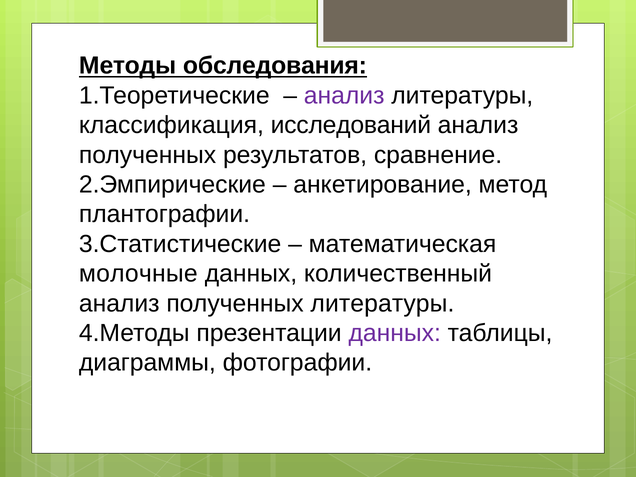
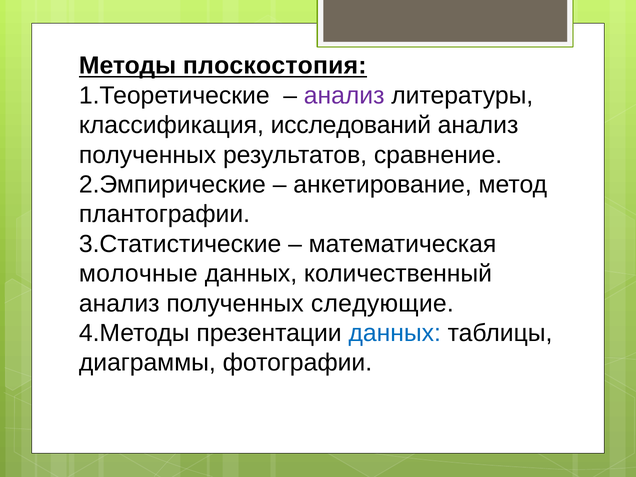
обследования: обследования -> плоскостопия (275, 66)
полученных литературы: литературы -> следующие (382, 303)
данных colour: purple -> blue (395, 333)
